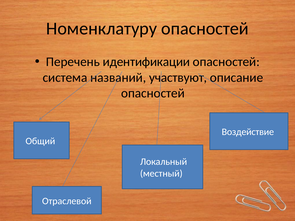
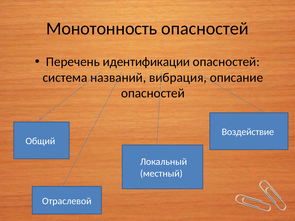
Номенклатуру: Номенклатуру -> Монотонность (102, 29)
участвуют: участвуют -> вибрация (178, 78)
